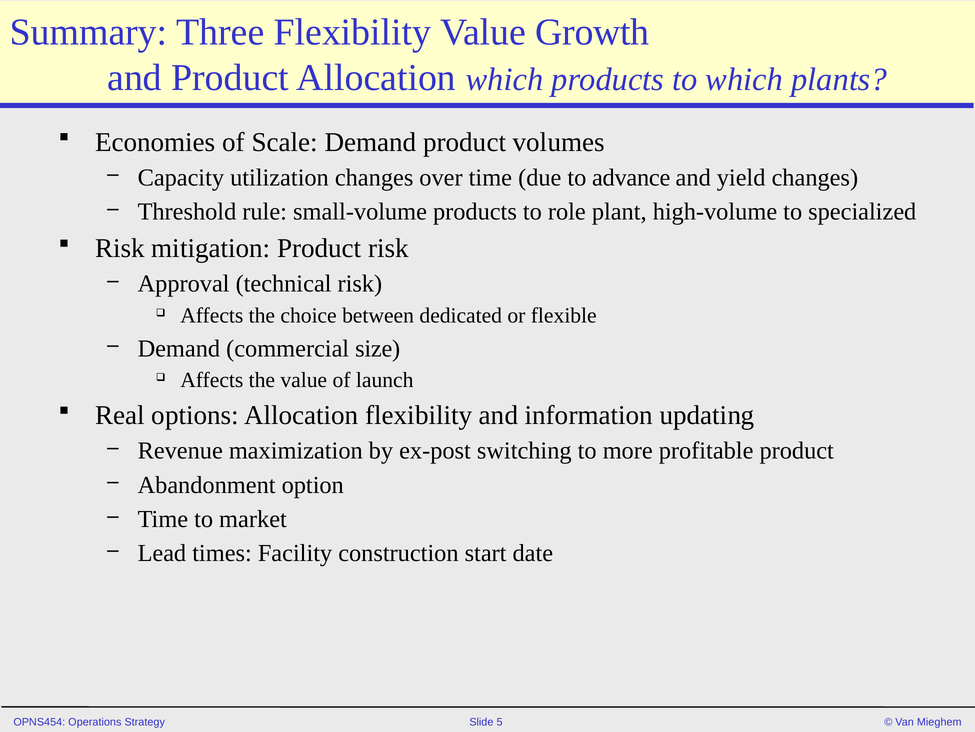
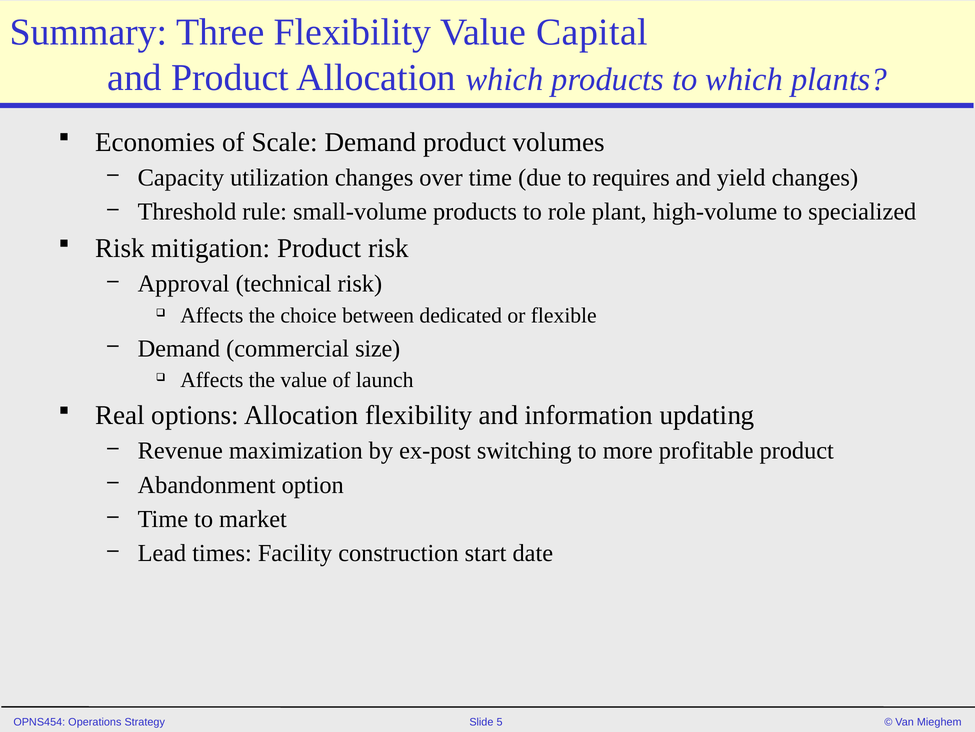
Growth: Growth -> Capital (592, 32)
advance: advance -> requires (631, 177)
